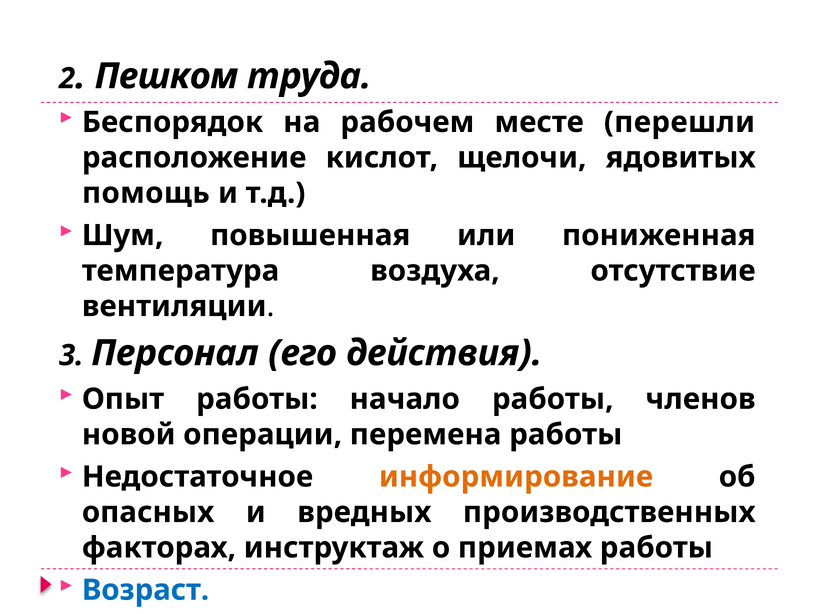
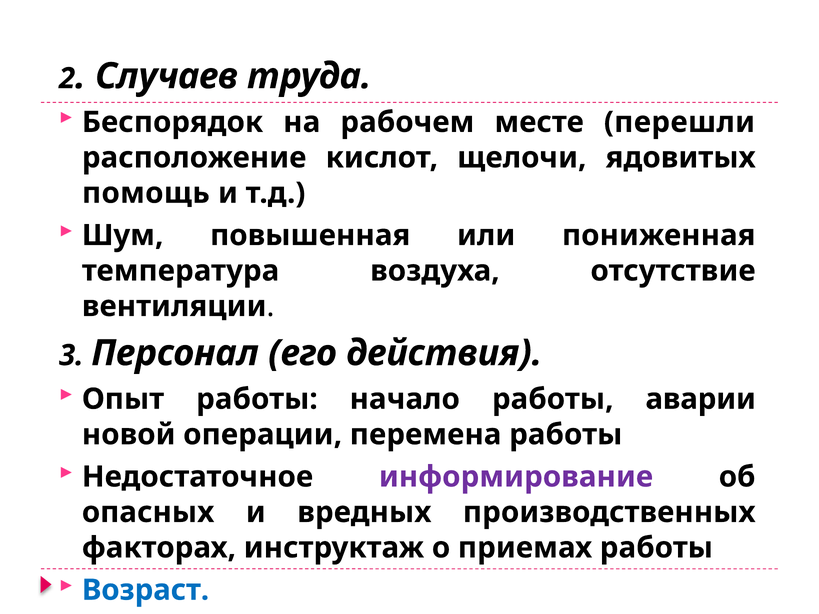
Пешком: Пешком -> Случаев (166, 76)
членов: членов -> аварии (701, 399)
информирование colour: orange -> purple (516, 477)
